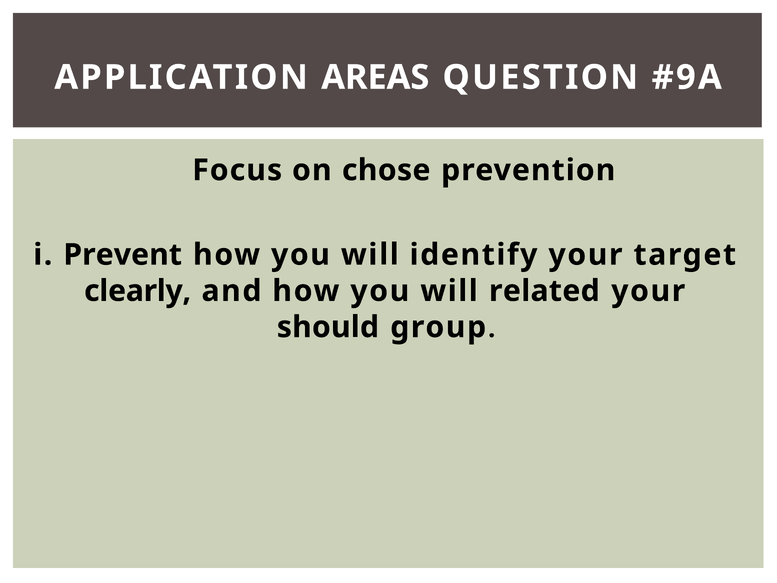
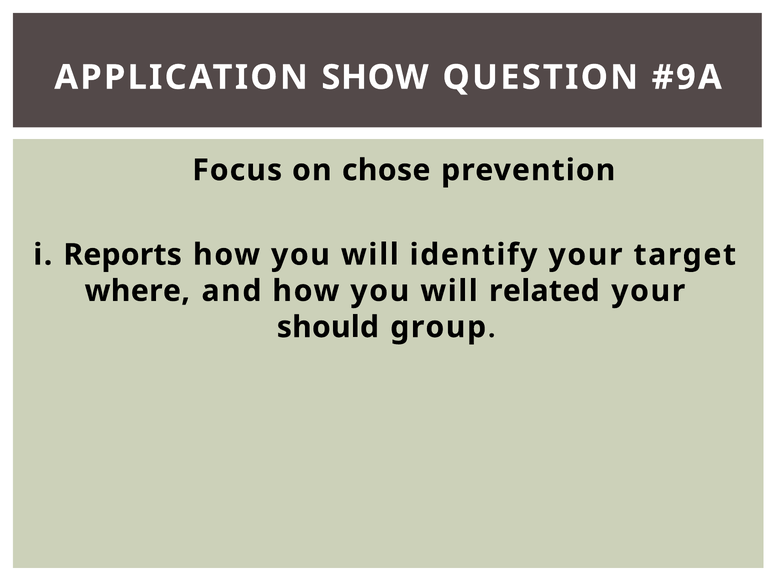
AREAS: AREAS -> SHOW (375, 77)
Prevent: Prevent -> Reports (123, 255)
clearly: clearly -> where (137, 291)
